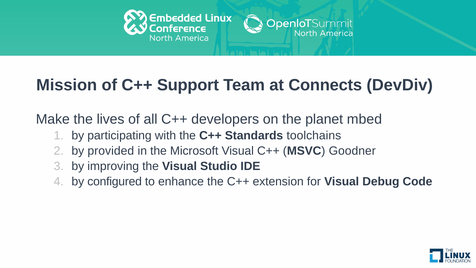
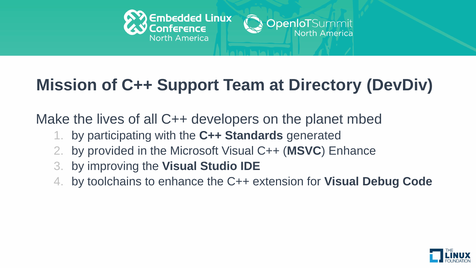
Connects: Connects -> Directory (325, 85)
toolchains: toolchains -> generated (314, 135)
MSVC Goodner: Goodner -> Enhance (352, 151)
configured: configured -> toolchains (114, 181)
